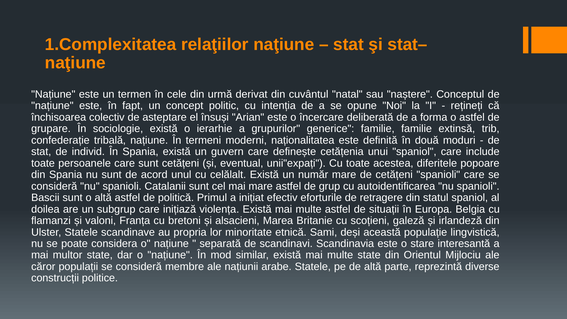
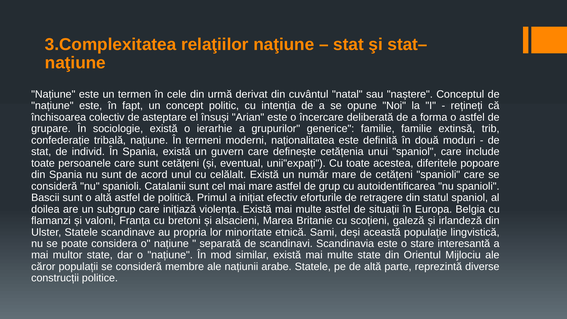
1.Complexitatea: 1.Complexitatea -> 3.Complexitatea (111, 44)
